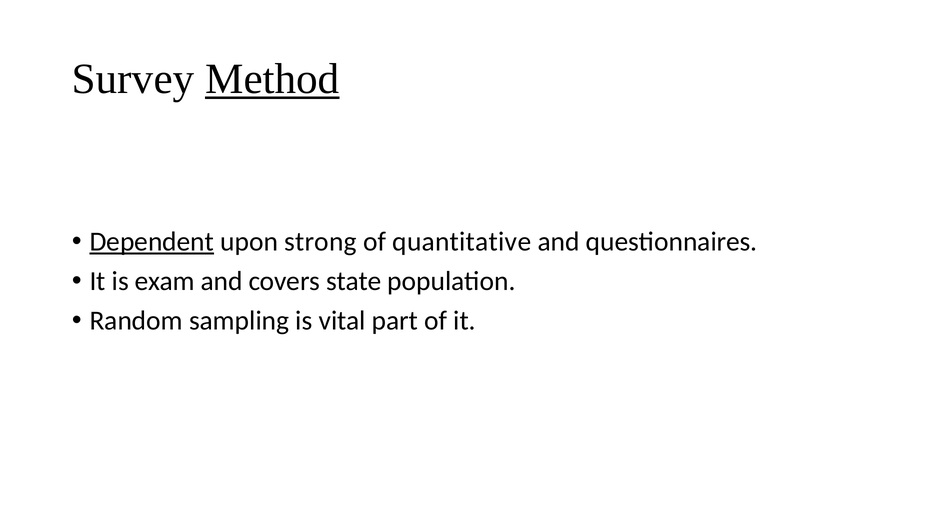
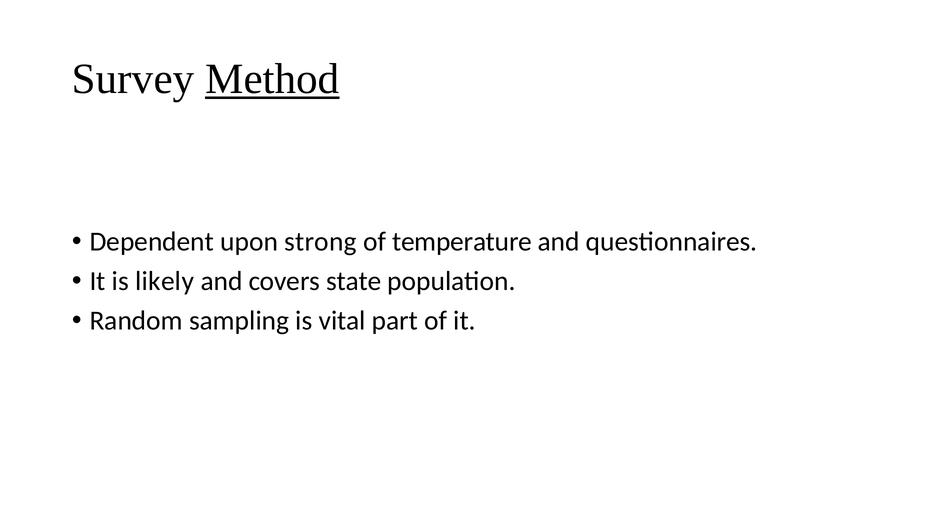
Dependent underline: present -> none (152, 242)
quantitative: quantitative -> temperature (462, 242)
exam: exam -> likely (165, 281)
